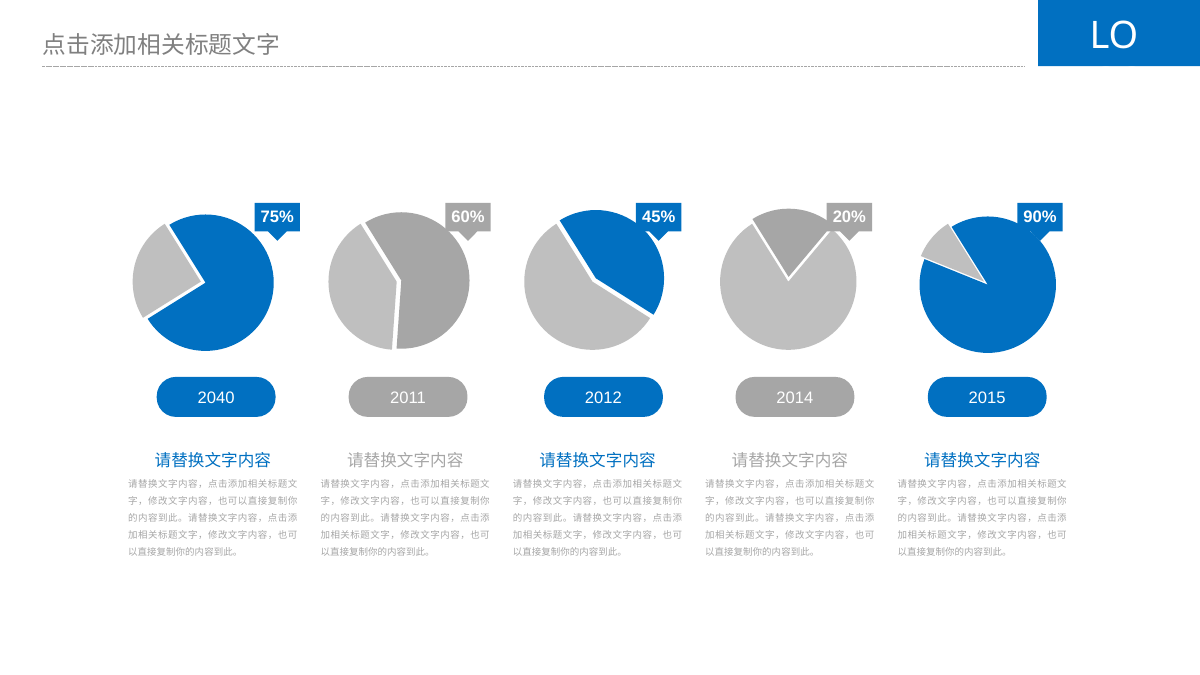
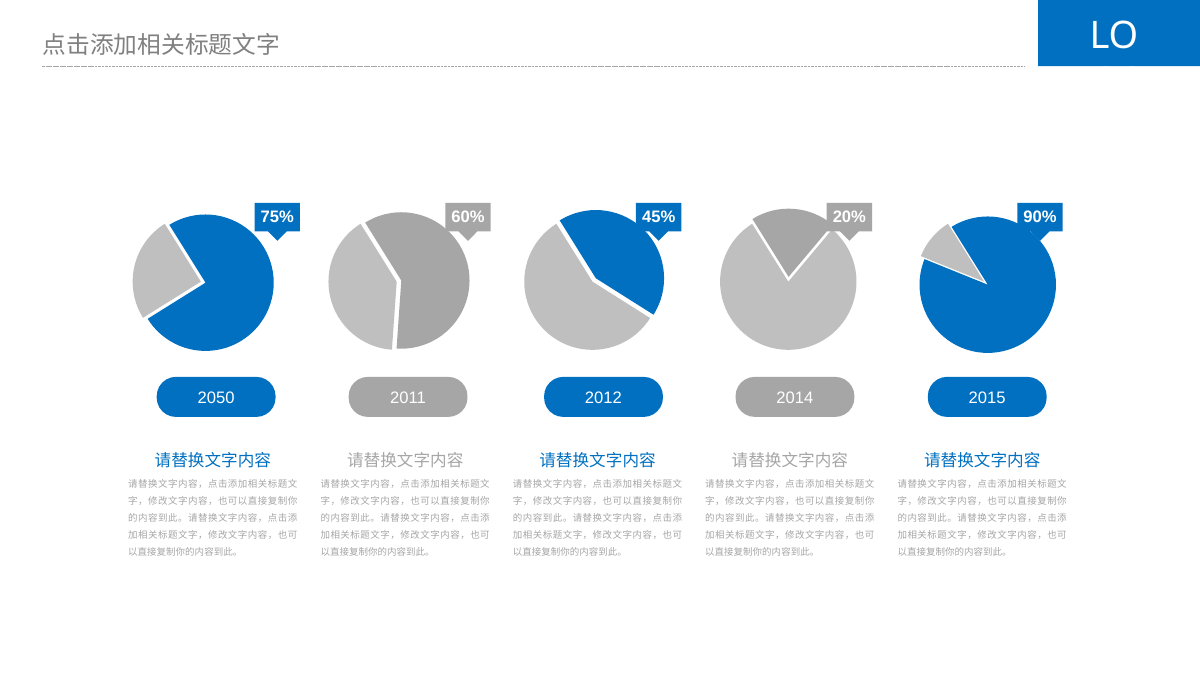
2040: 2040 -> 2050 (216, 398)
